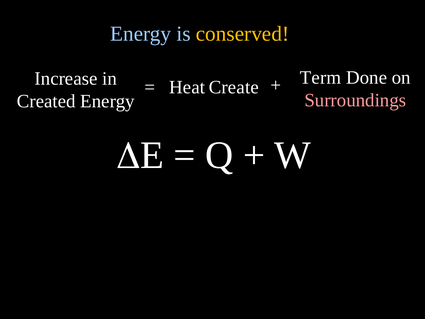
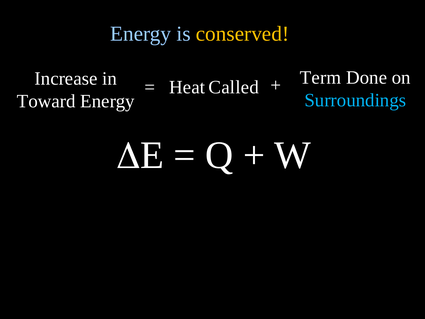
Create: Create -> Called (234, 87)
Surroundings colour: pink -> light blue (355, 100)
Created: Created -> Toward (46, 101)
